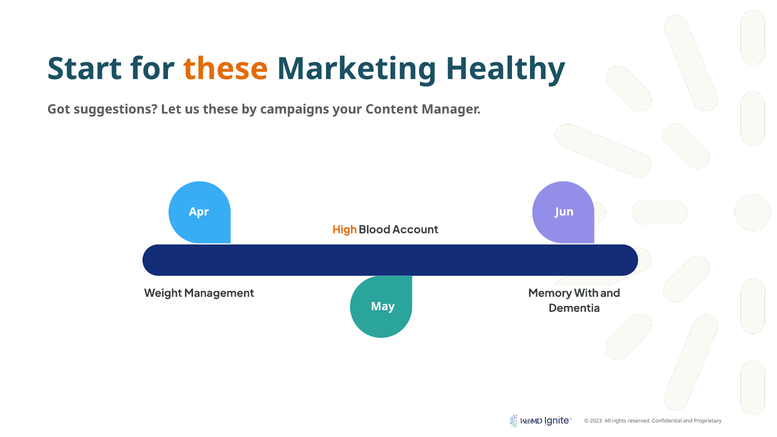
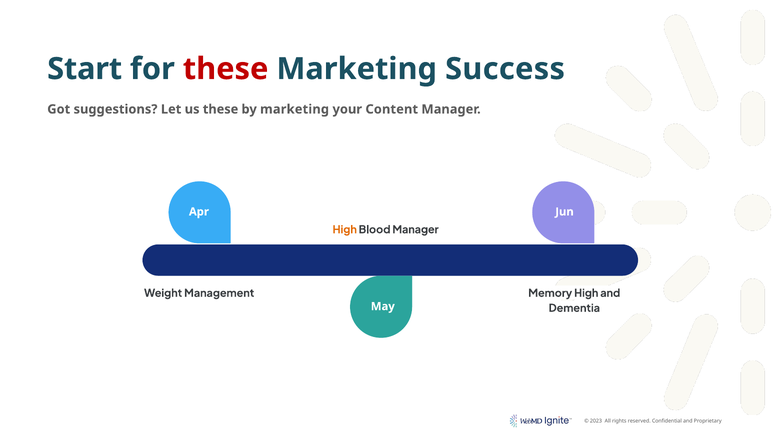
these colour: orange -> red (226, 69)
Healthy: Healthy -> Success (505, 69)
by campaigns: campaigns -> marketing (295, 109)
Blood Account: Account -> Manager (416, 230)
Memory With: With -> High (586, 293)
